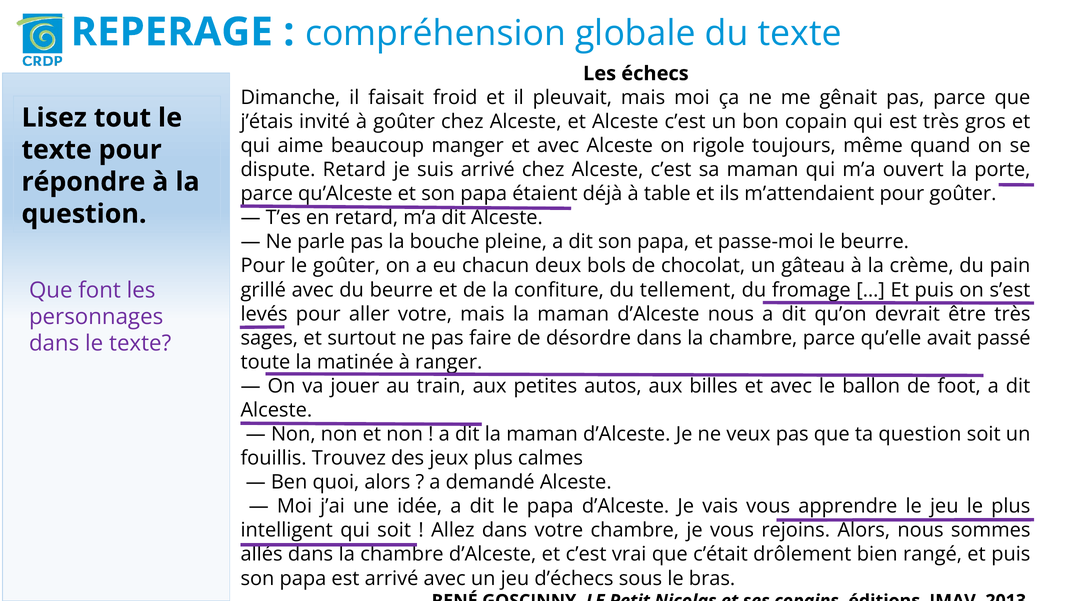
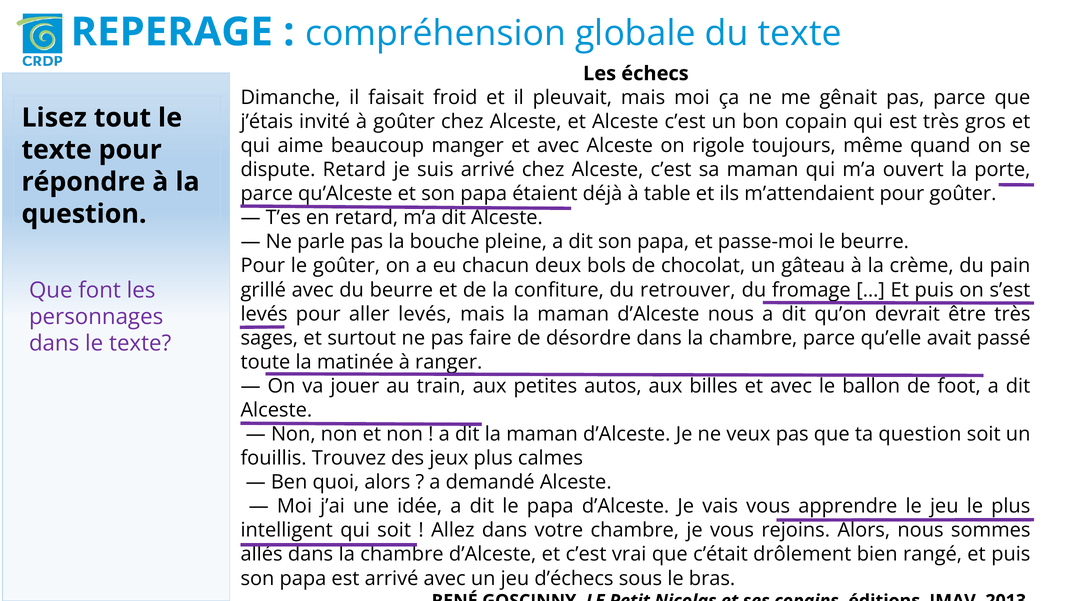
tellement: tellement -> retrouver (688, 290)
aller votre: votre -> levés (425, 314)
